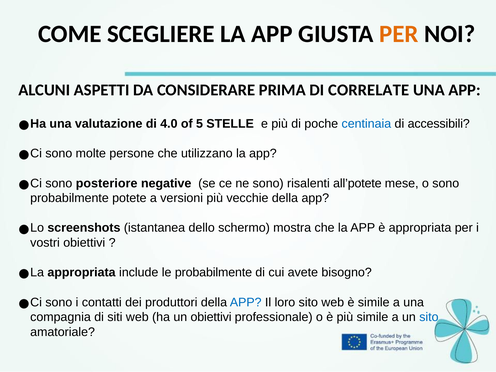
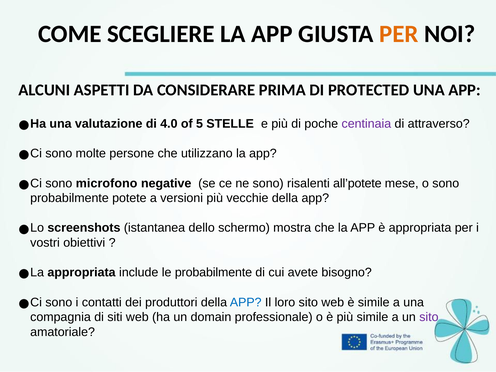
CORRELATE: CORRELATE -> PROTECTED (369, 90)
centinaia colour: blue -> purple (366, 124)
accessibili: accessibili -> attraverso (439, 124)
posteriore: posteriore -> microfono (107, 183)
un obiettivi: obiettivi -> domain (211, 317)
sito colour: blue -> purple (429, 317)
